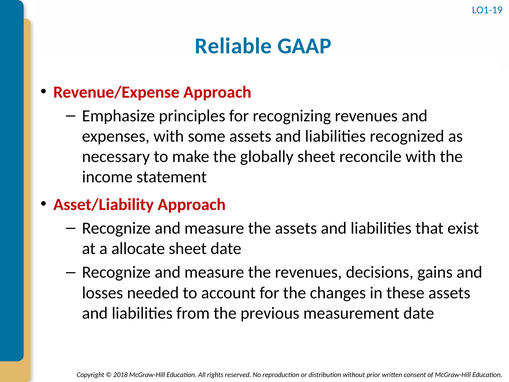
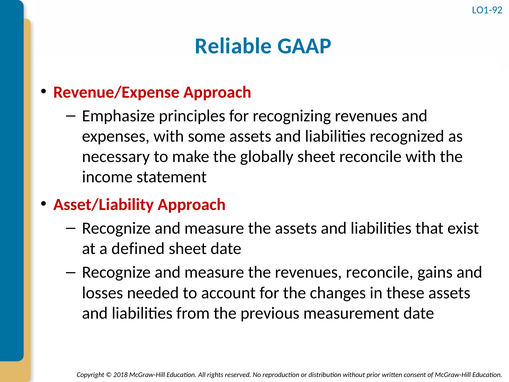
LO1-19: LO1-19 -> LO1-92 (487, 10)
allocate: allocate -> defined (138, 248)
revenues decisions: decisions -> reconcile (380, 272)
